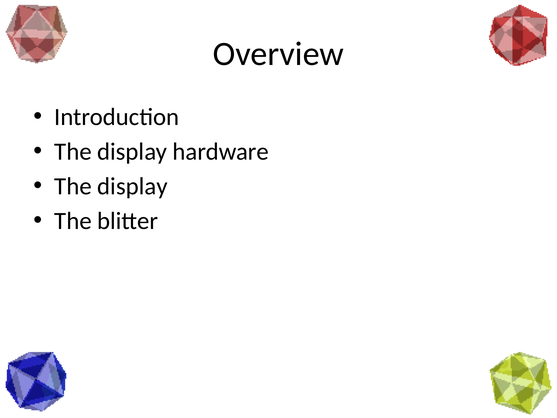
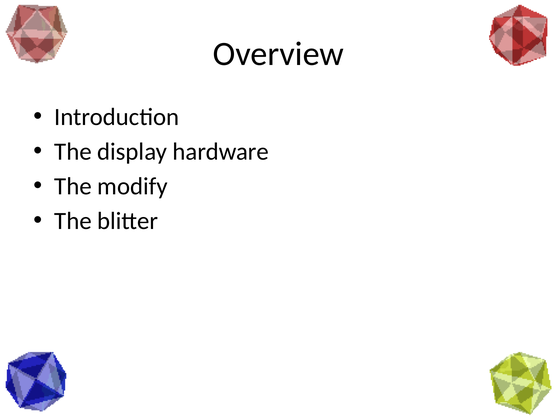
display: display -> modify (132, 186)
